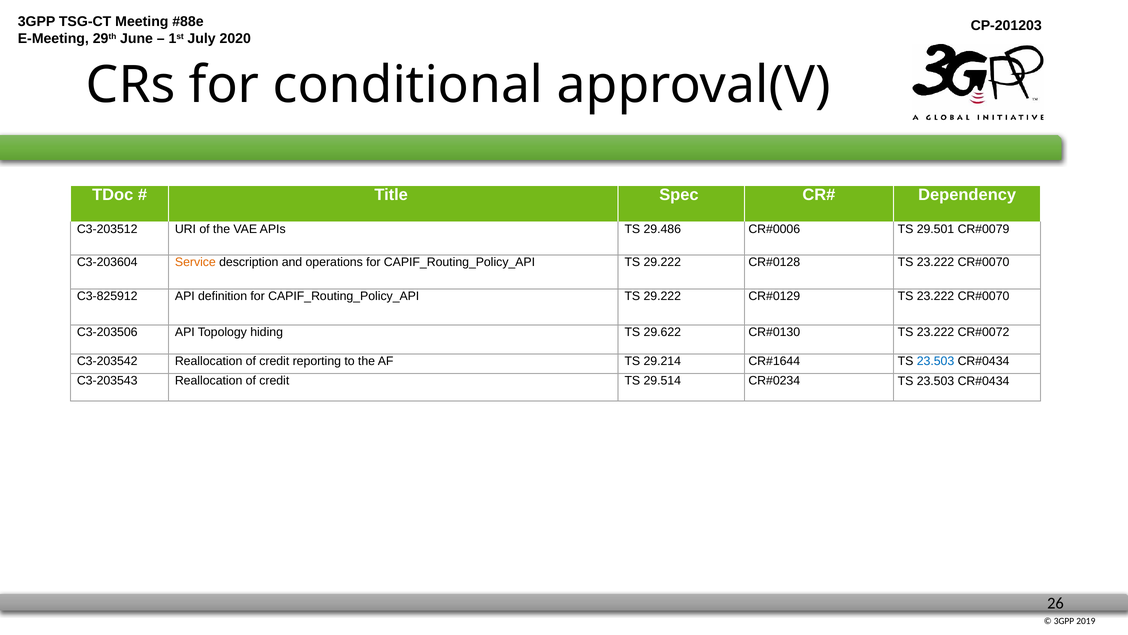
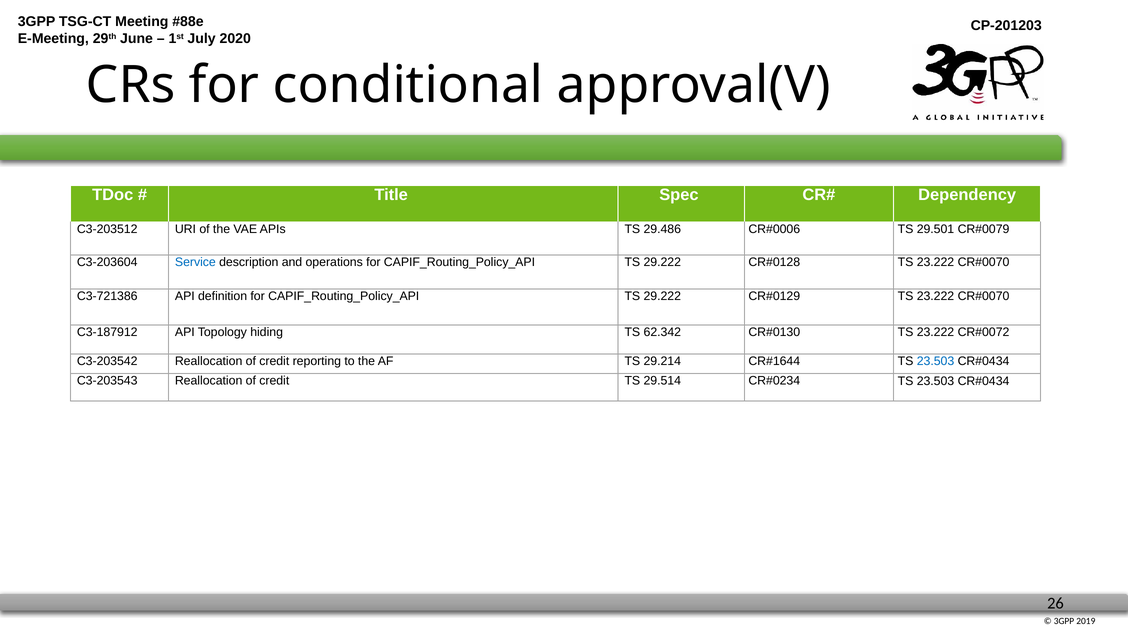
Service colour: orange -> blue (195, 262)
C3-825912: C3-825912 -> C3-721386 (107, 296)
C3-203506: C3-203506 -> C3-187912 (107, 332)
29.622: 29.622 -> 62.342 (662, 332)
